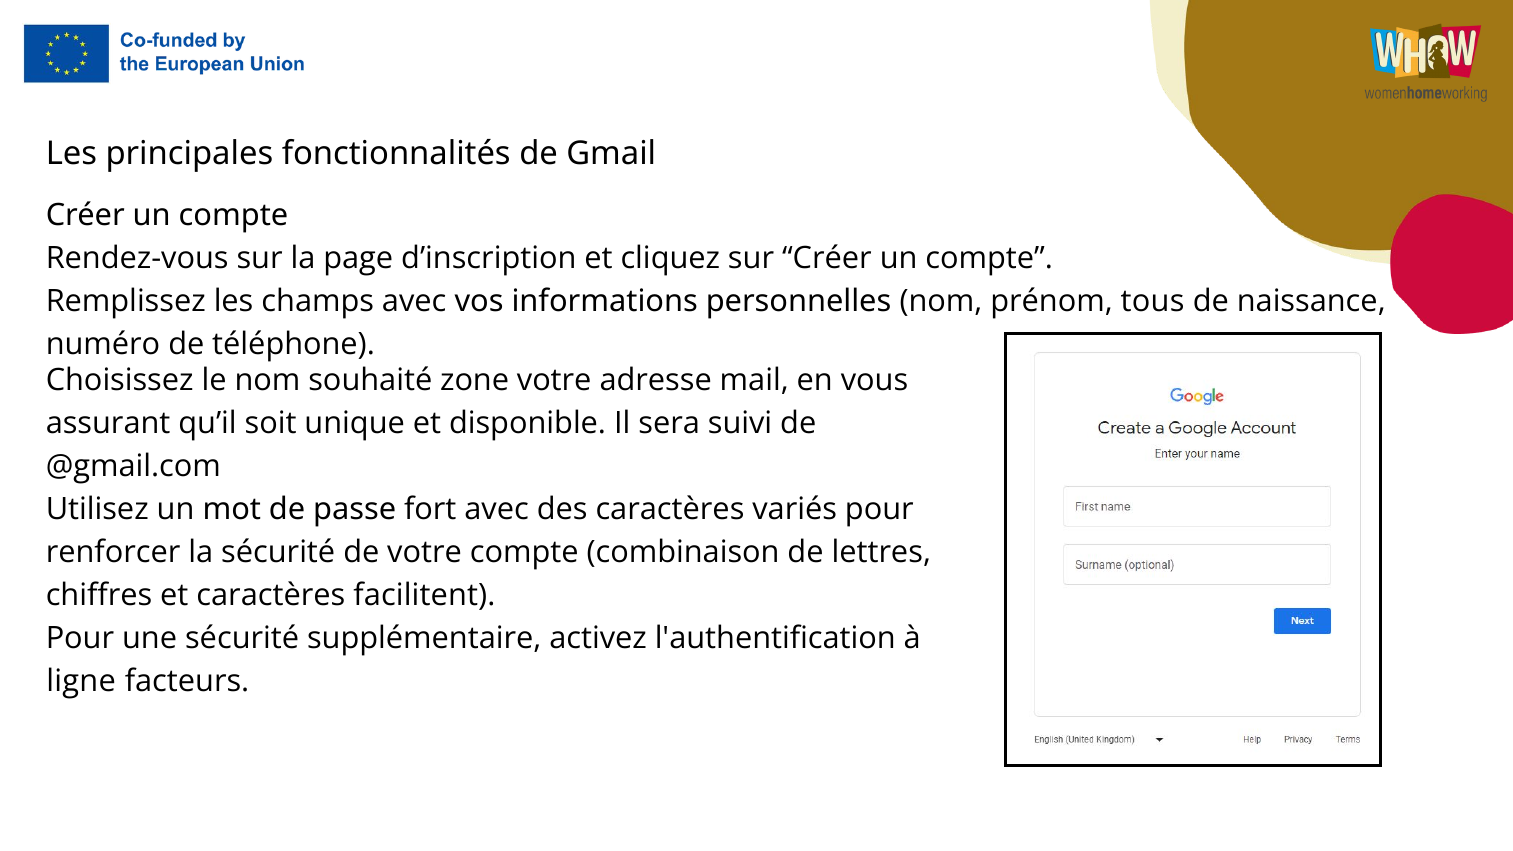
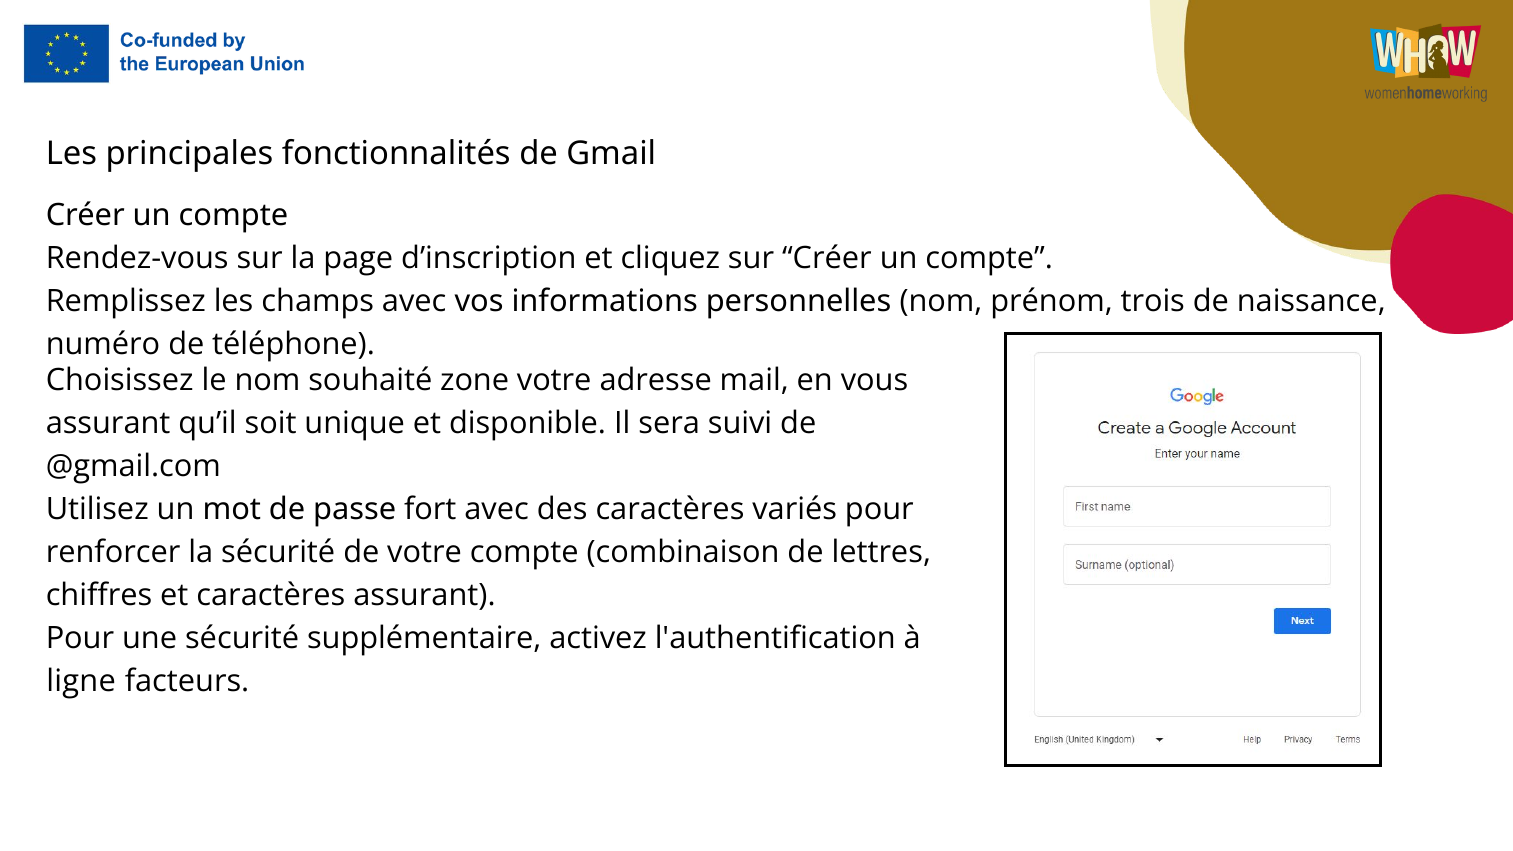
tous: tous -> trois (1153, 301)
caractères facilitent: facilitent -> assurant (424, 596)
